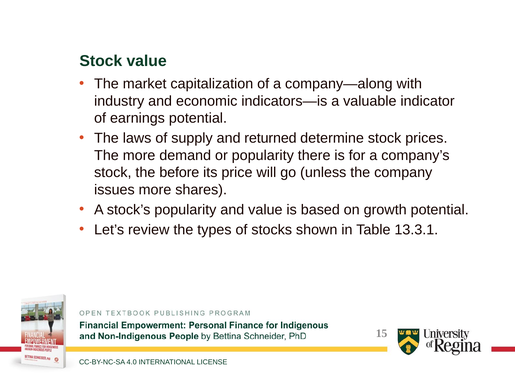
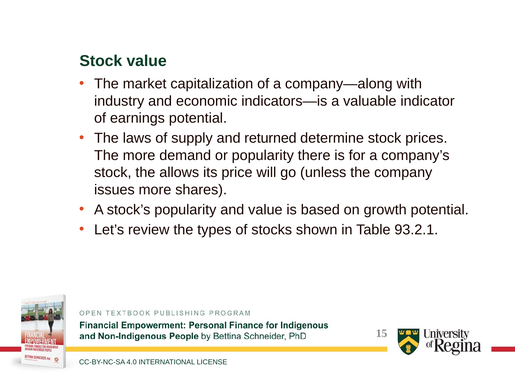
before: before -> allows (179, 173)
13.3.1: 13.3.1 -> 93.2.1 (416, 230)
